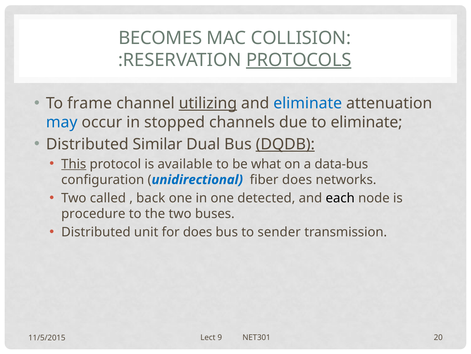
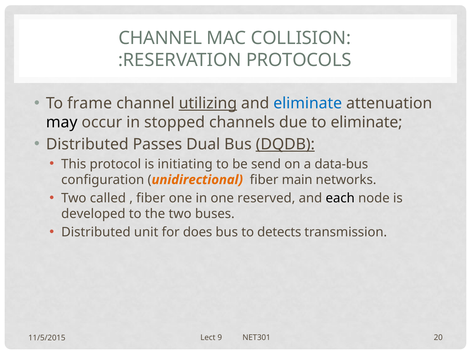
BECOMES: BECOMES -> CHANNEL (160, 38)
PROTOCOLS underline: present -> none (299, 60)
may colour: blue -> black (62, 122)
Similar: Similar -> Passes (157, 144)
This underline: present -> none (74, 164)
available: available -> initiating (185, 164)
what: what -> send (266, 164)
unidirectional colour: blue -> orange (197, 179)
fiber does: does -> main (297, 179)
back: back -> fiber (151, 198)
detected: detected -> reserved (266, 198)
procedure: procedure -> developed (93, 213)
sender: sender -> detects (279, 232)
